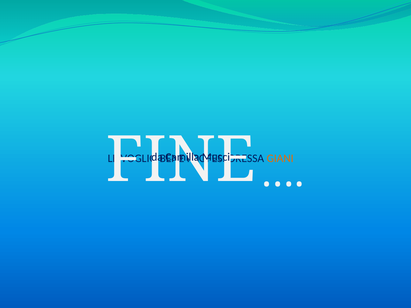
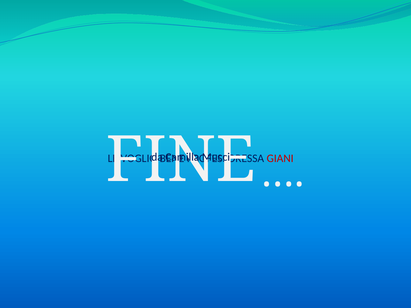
GIANI colour: orange -> red (280, 158)
